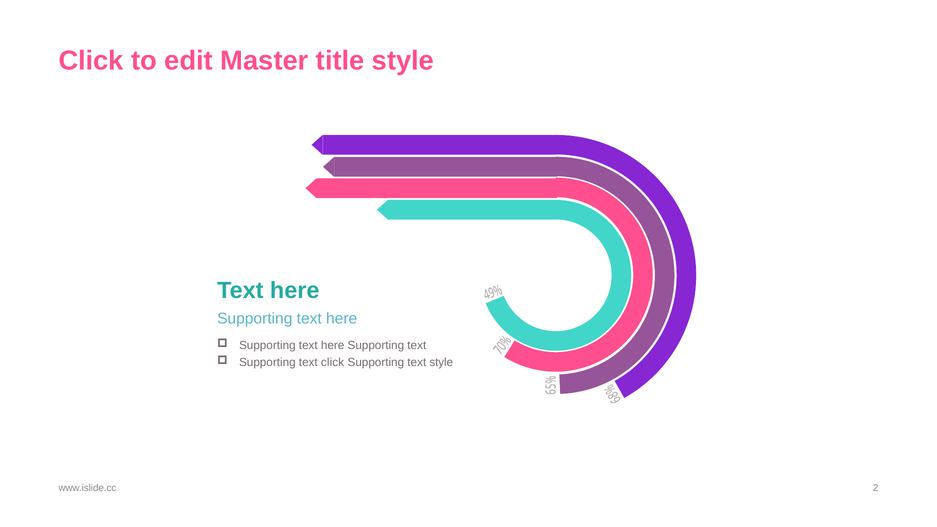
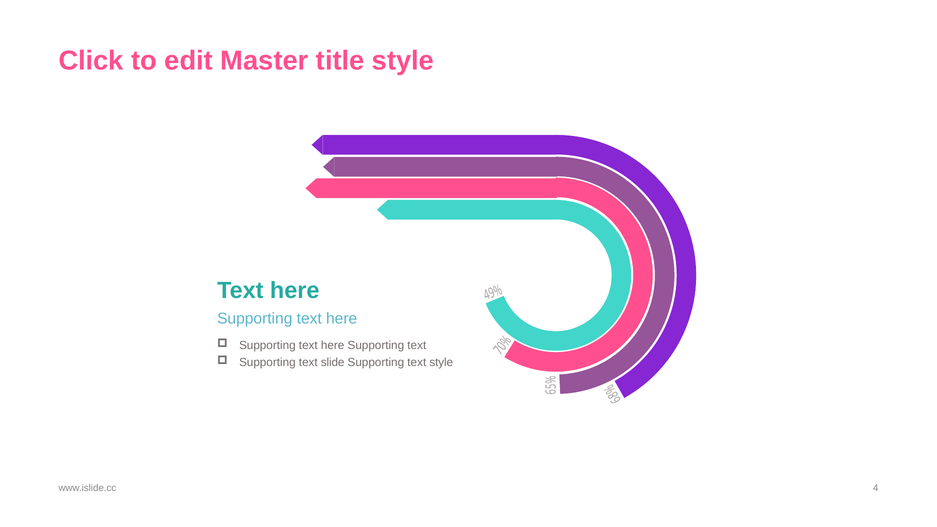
text click: click -> slide (333, 362)
2: 2 -> 4 (876, 488)
